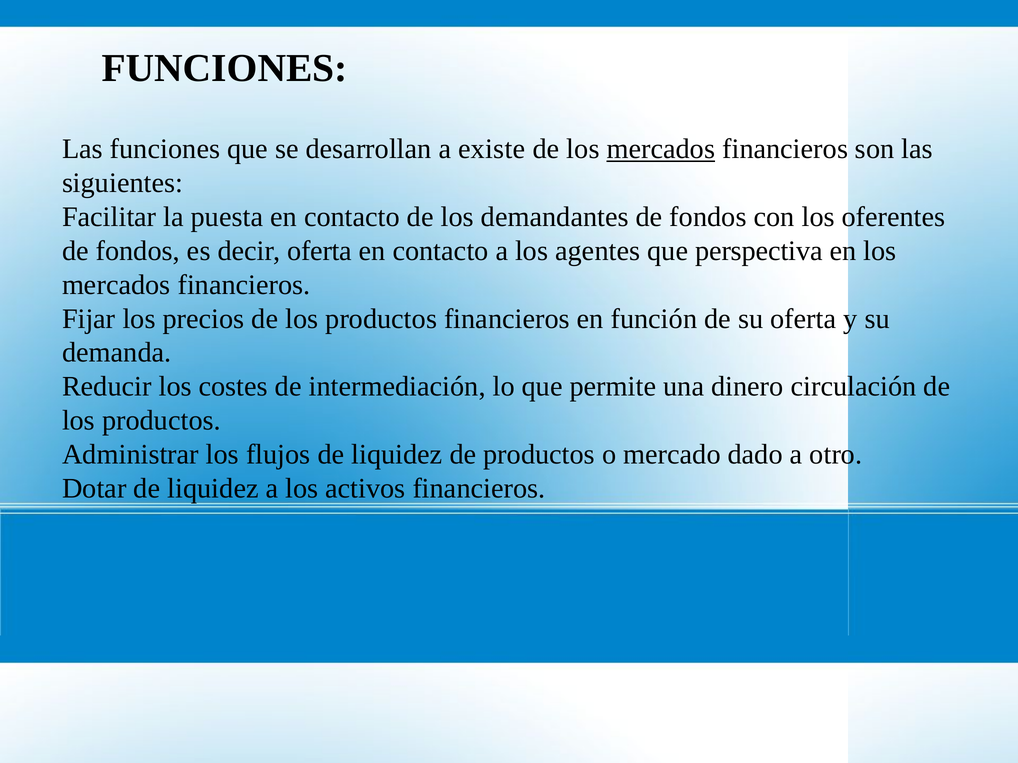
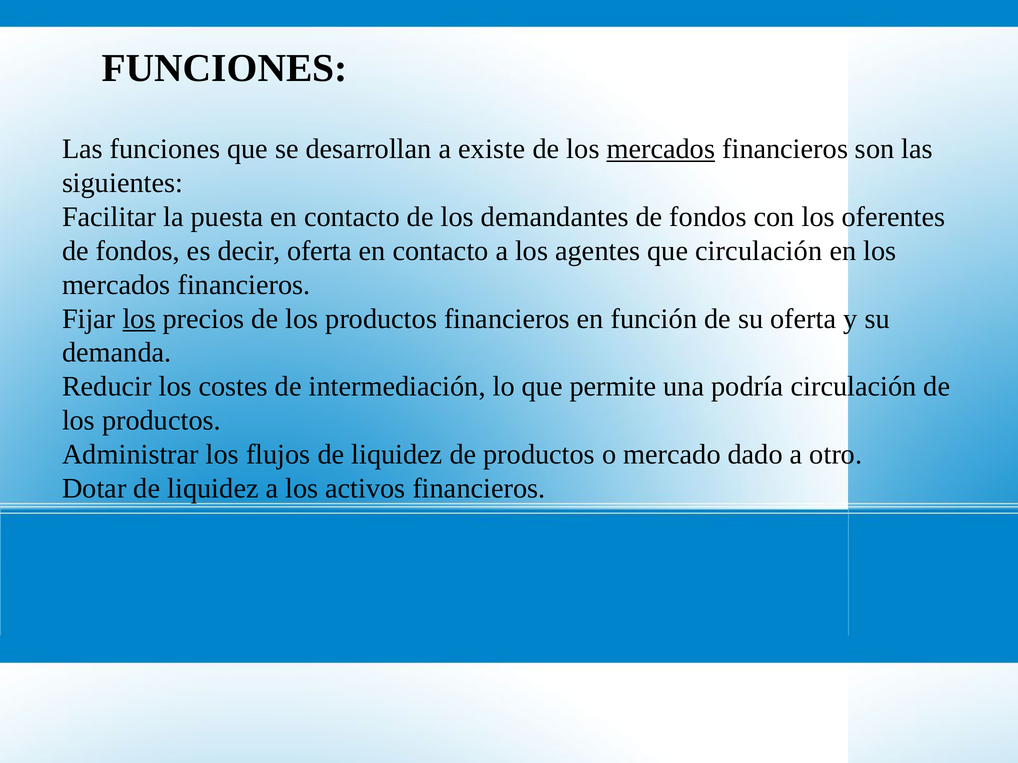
que perspectiva: perspectiva -> circulación (759, 251)
los underline: none -> present (139, 319)
dinero: dinero -> podría (747, 387)
